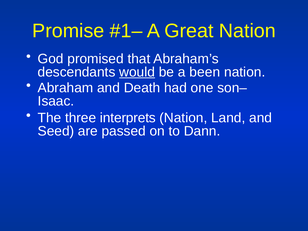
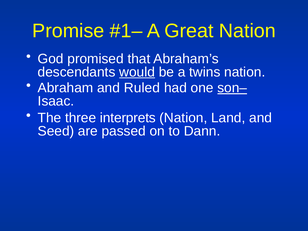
been: been -> twins (205, 72)
Death: Death -> Ruled (142, 88)
son– underline: none -> present (232, 88)
